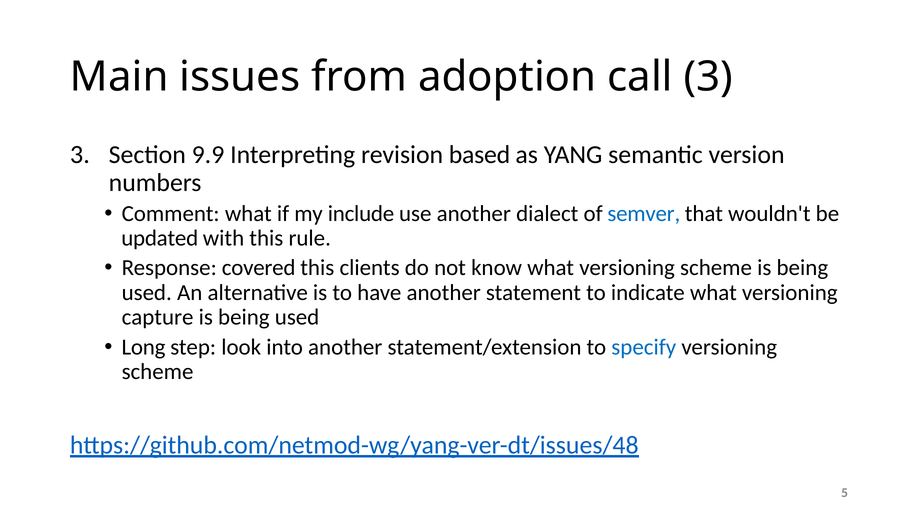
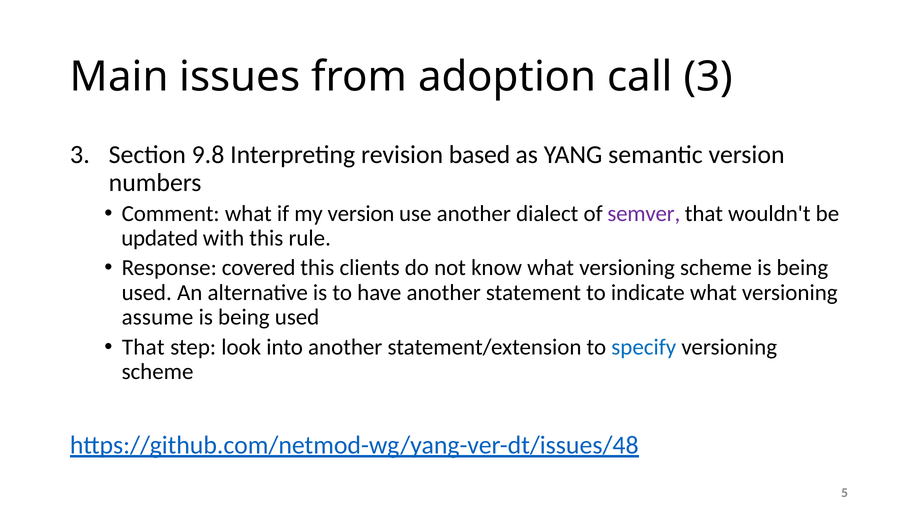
9.9: 9.9 -> 9.8 (208, 155)
my include: include -> version (361, 214)
semver colour: blue -> purple (644, 214)
capture: capture -> assume (157, 318)
Long: Long -> That (143, 347)
